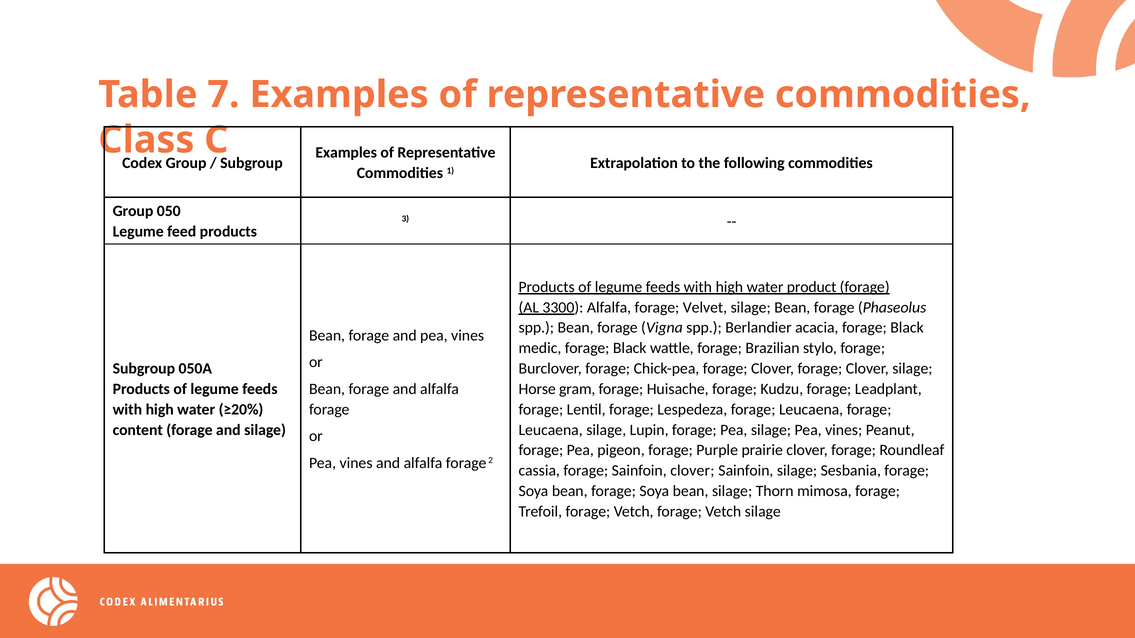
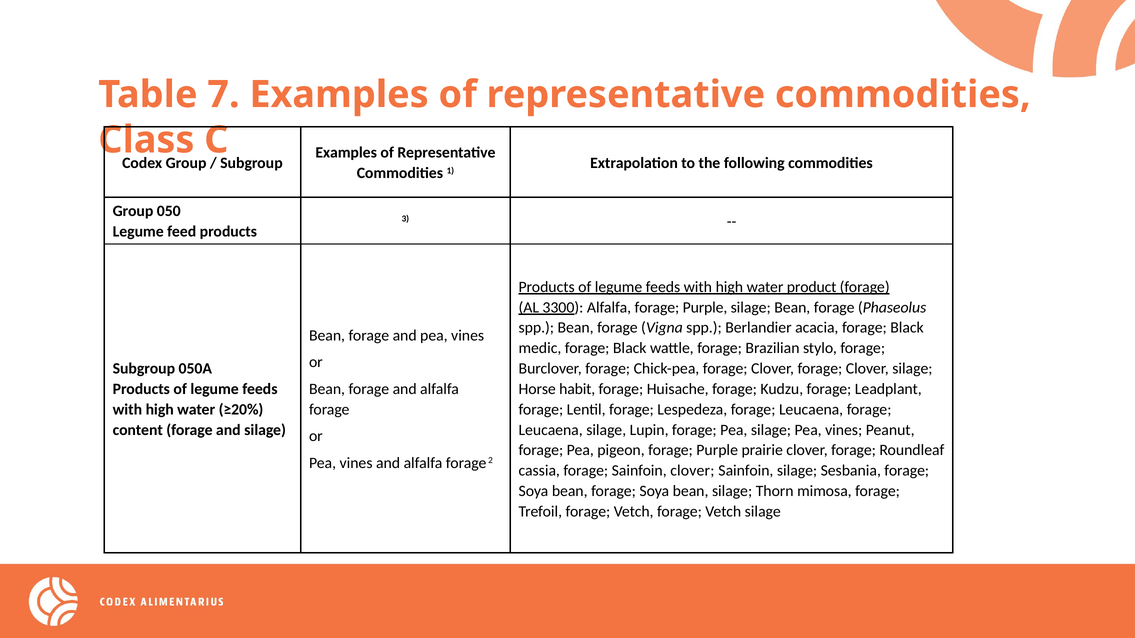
Alfalfa forage Velvet: Velvet -> Purple (705, 308)
gram: gram -> habit (577, 389)
